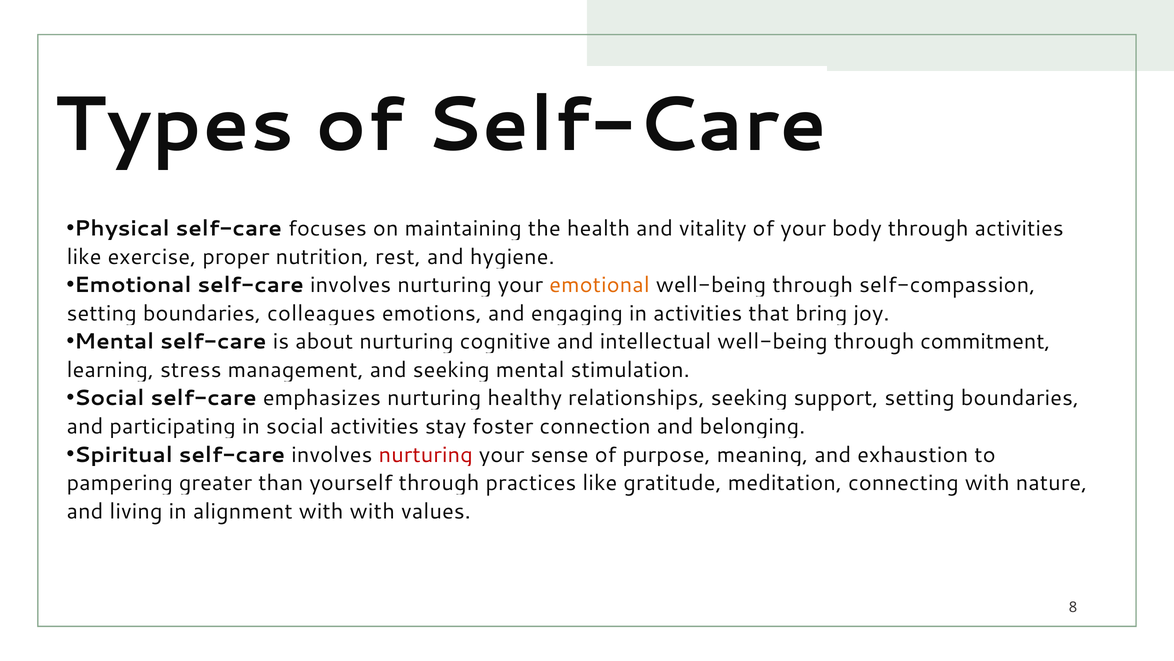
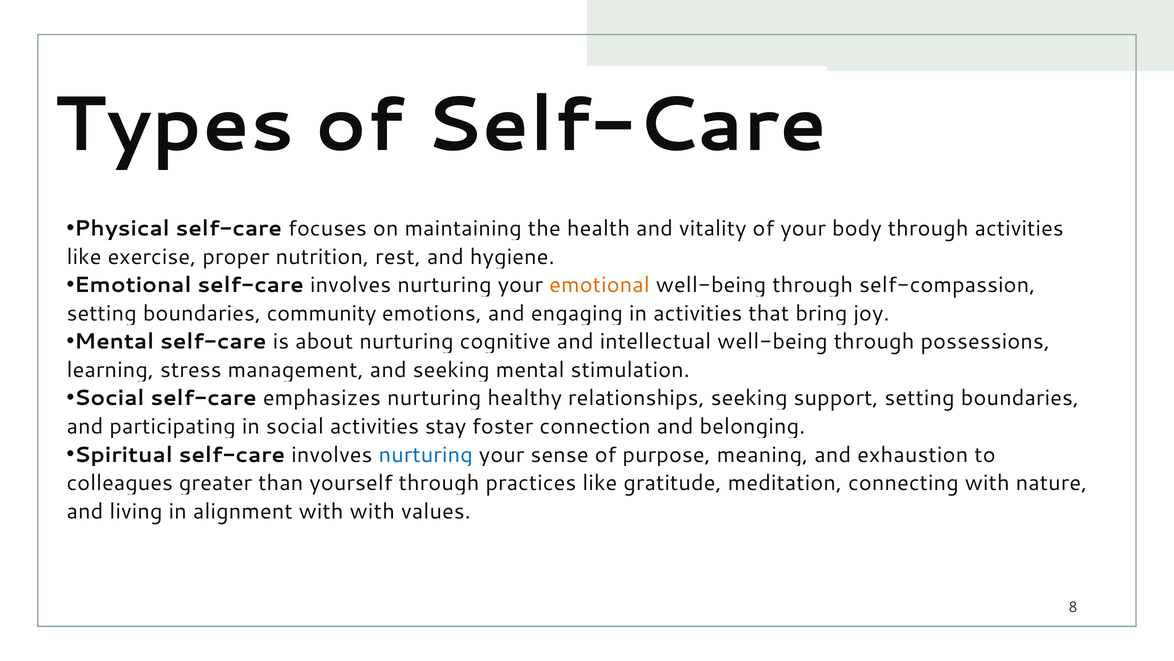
colleagues: colleagues -> community (322, 313)
commitment: commitment -> possessions (985, 341)
nurturing colour: red -> blue (426, 454)
pampering: pampering -> colleagues (120, 483)
